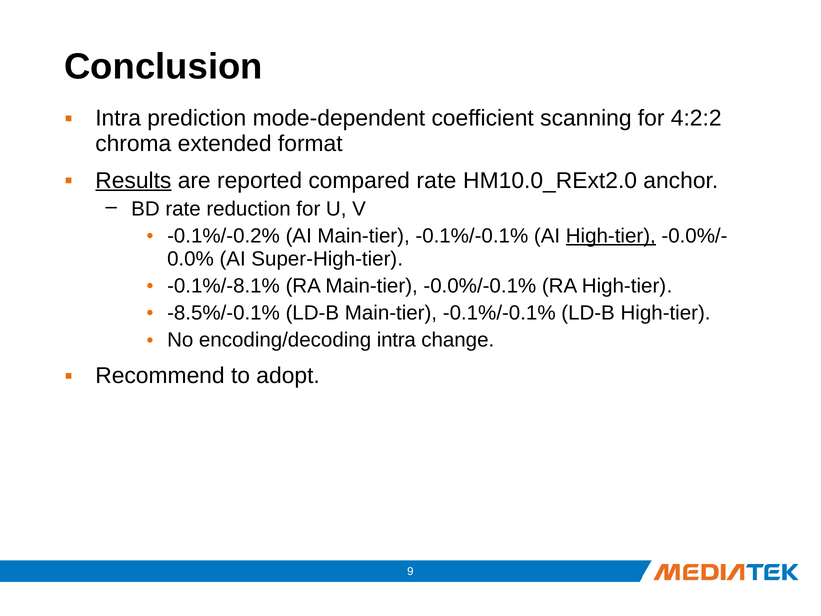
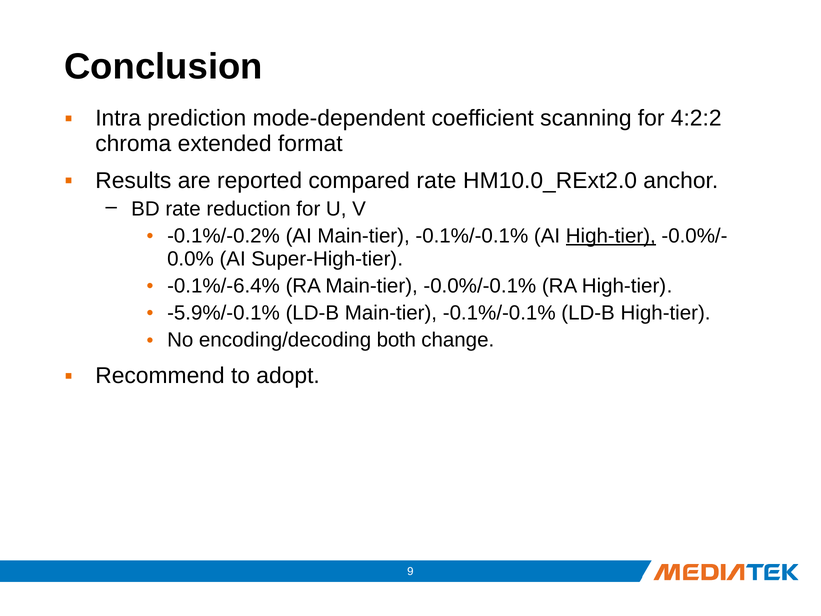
Results underline: present -> none (133, 180)
-0.1%/-8.1%: -0.1%/-8.1% -> -0.1%/-6.4% (224, 286)
-8.5%/-0.1%: -8.5%/-0.1% -> -5.9%/-0.1% (224, 313)
encoding/decoding intra: intra -> both (396, 340)
